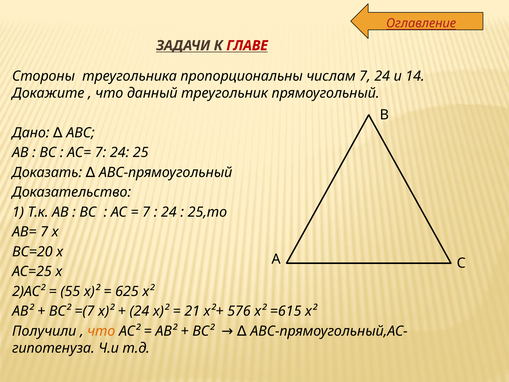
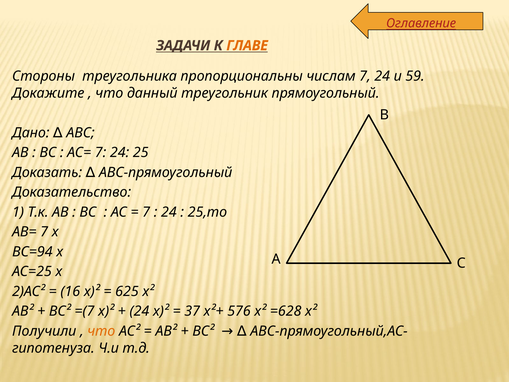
ГЛАВЕ colour: red -> orange (247, 46)
14: 14 -> 59 (415, 76)
BC=20: BC=20 -> BC=94 (32, 252)
55: 55 -> 16 (70, 291)
21: 21 -> 37 (192, 311)
=615: =615 -> =628 (286, 311)
